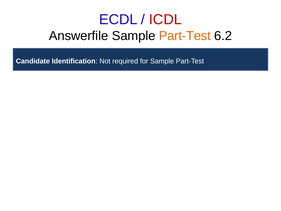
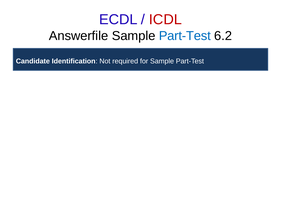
Part-Test colour: orange -> blue (185, 36)
